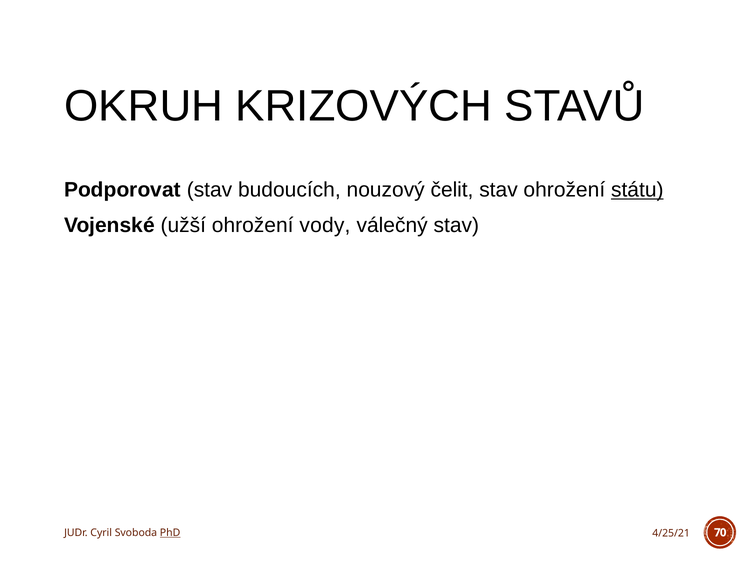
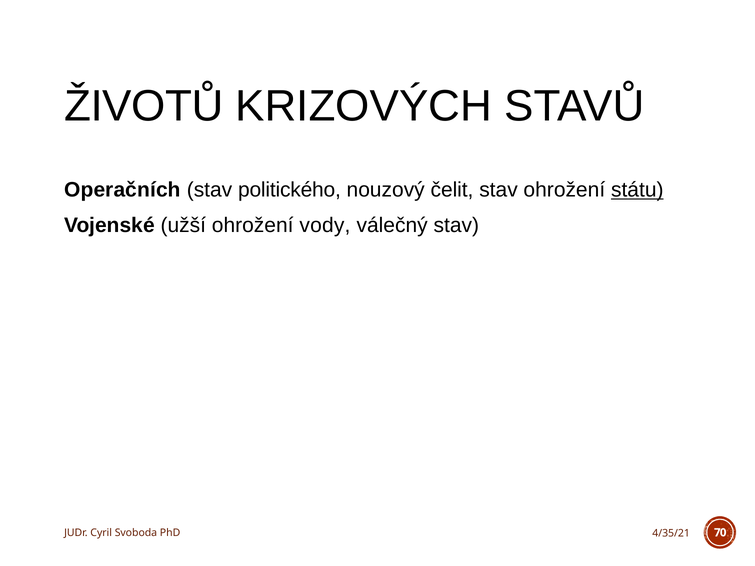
OKRUH: OKRUH -> ŽIVOTŮ (144, 106)
Podporovat: Podporovat -> Operačních (122, 190)
budoucích: budoucích -> politického (289, 190)
PhD underline: present -> none (170, 533)
4/25/21: 4/25/21 -> 4/35/21 (671, 534)
